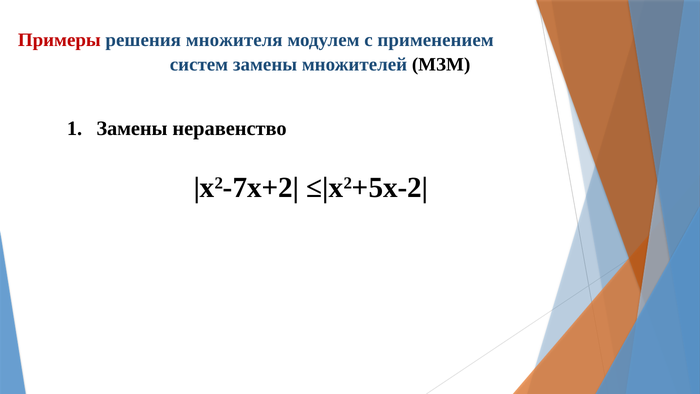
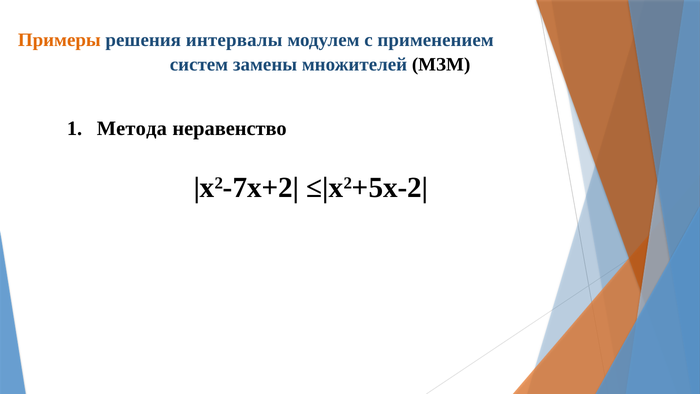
Примеры colour: red -> orange (59, 40)
множителя: множителя -> интервалы (234, 40)
Замены: Замены -> Метода (132, 129)
